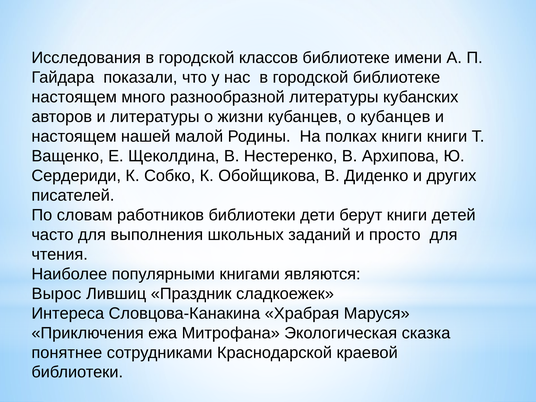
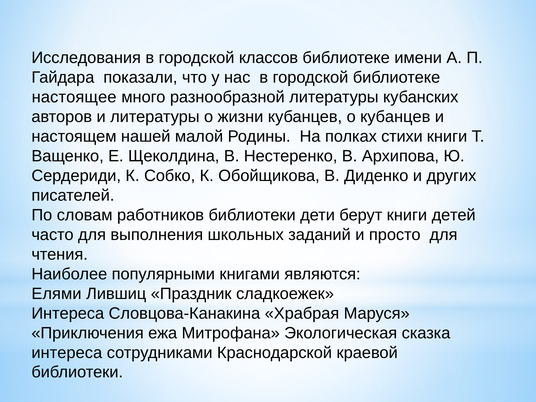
настоящем: настоящем -> настоящее (74, 97)
полках книги: книги -> стихи (402, 136)
Вырос: Вырос -> Елями (56, 294)
понятнее: понятнее -> интереса (67, 353)
